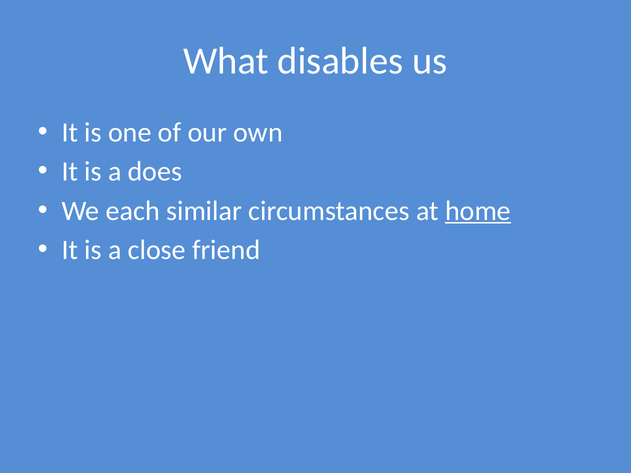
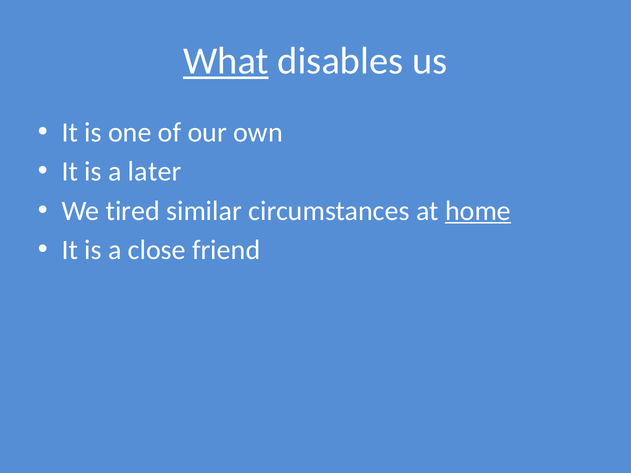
What underline: none -> present (226, 61)
does: does -> later (155, 172)
each: each -> tired (133, 211)
